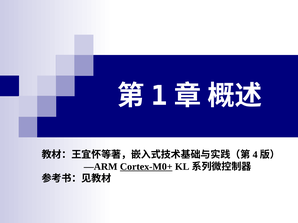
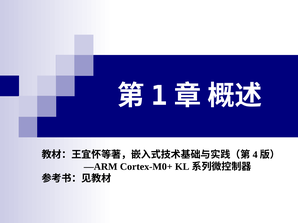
Cortex-M0+ underline: present -> none (146, 167)
